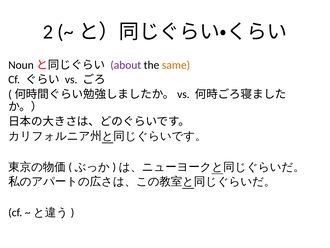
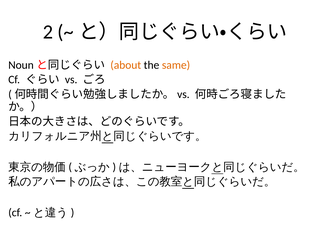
about colour: purple -> orange (126, 65)
